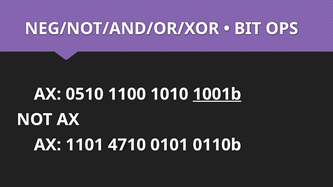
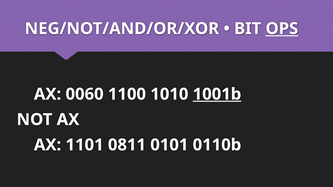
OPS underline: none -> present (282, 29)
0510: 0510 -> 0060 (85, 94)
4710: 4710 -> 0811 (127, 145)
